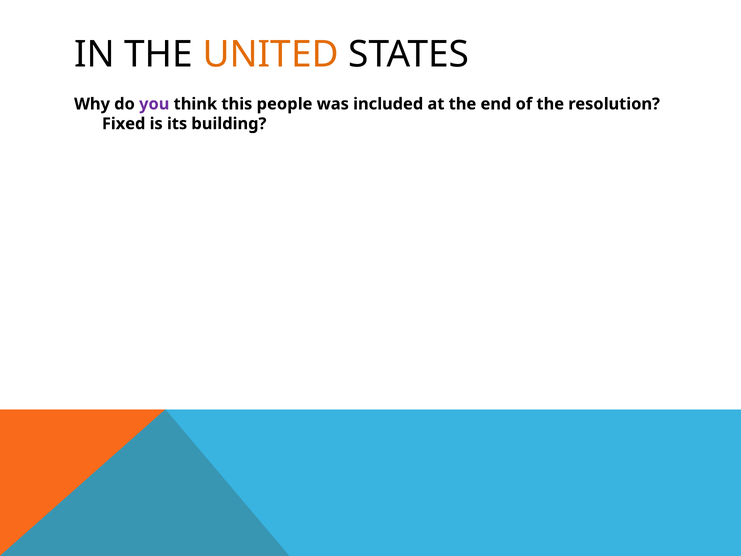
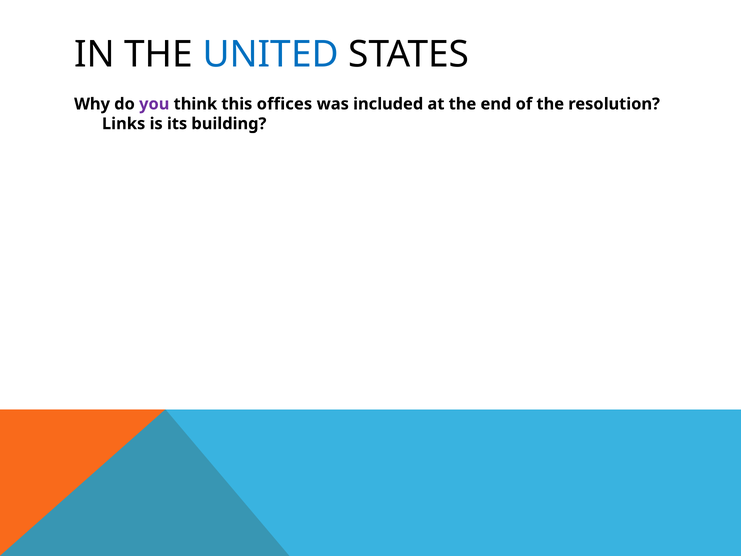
UNITED colour: orange -> blue (271, 54)
people: people -> offices (284, 104)
Fixed: Fixed -> Links (124, 124)
